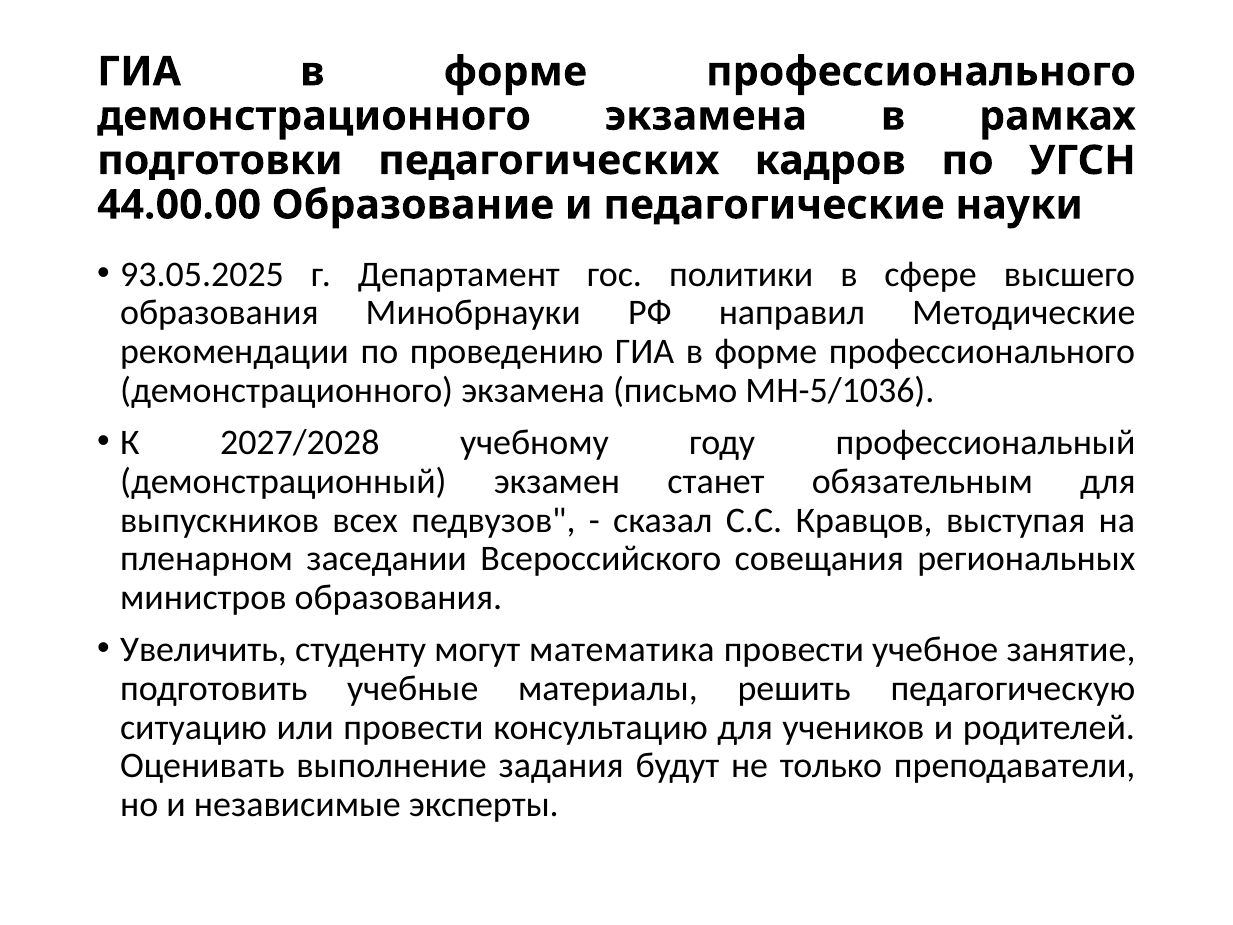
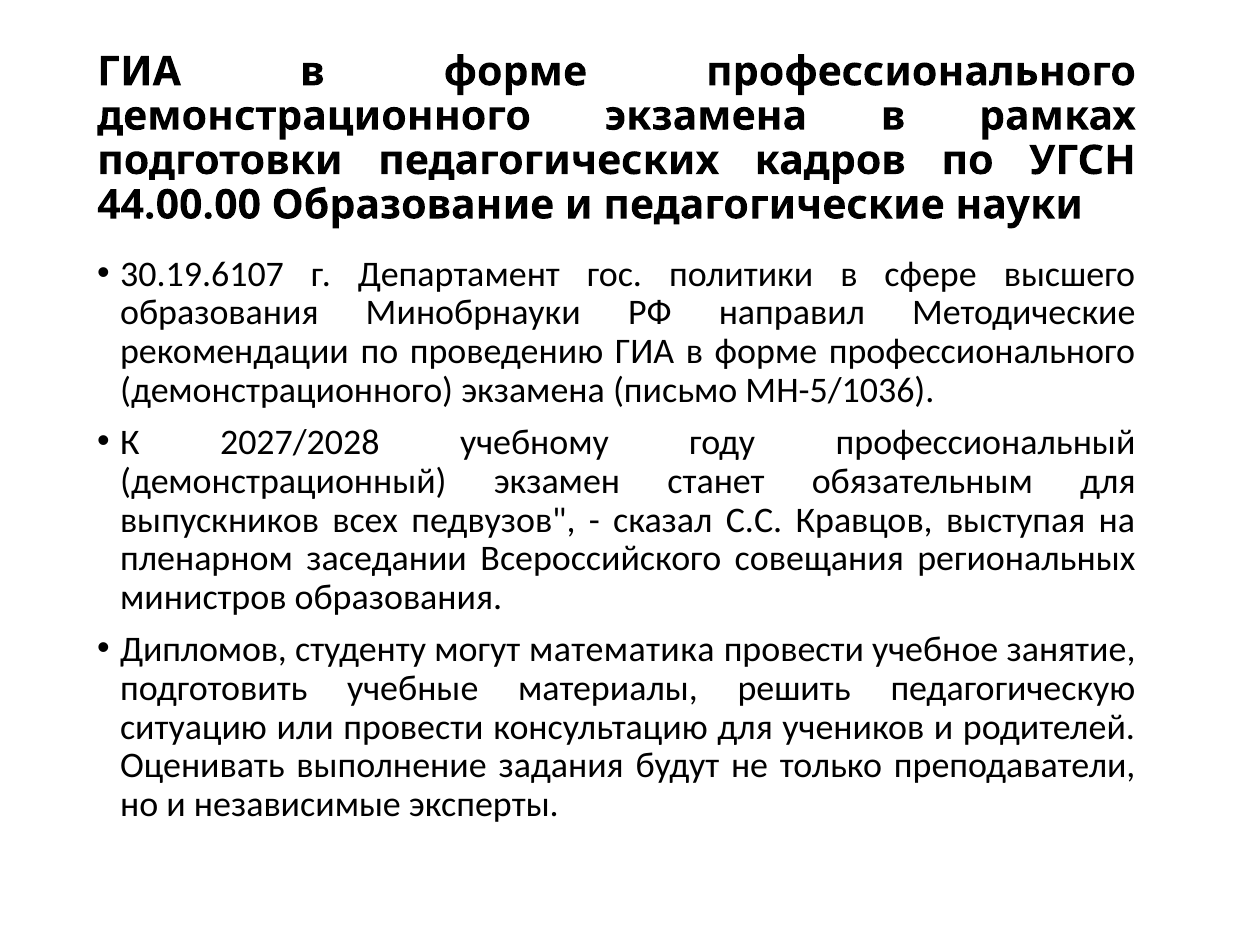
93.05.2025: 93.05.2025 -> 30.19.6107 (202, 274)
Увеличить: Увеличить -> Дипломов (204, 649)
